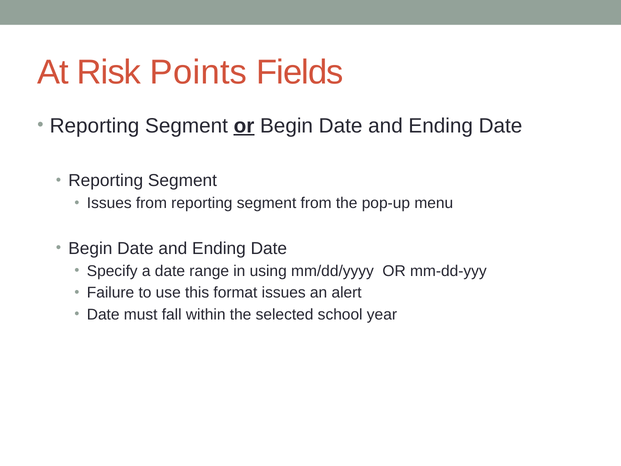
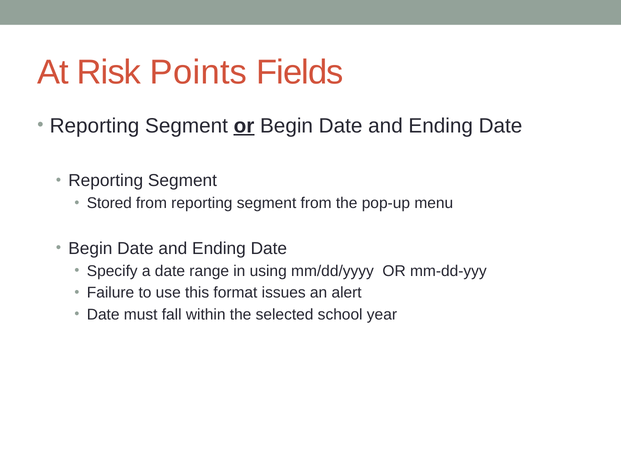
Issues: Issues -> Stored (109, 203)
